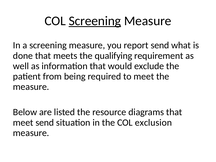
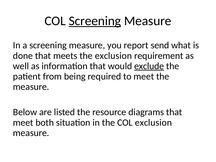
the qualifying: qualifying -> exclusion (113, 56)
exclude underline: none -> present (149, 66)
meet send: send -> both (45, 123)
